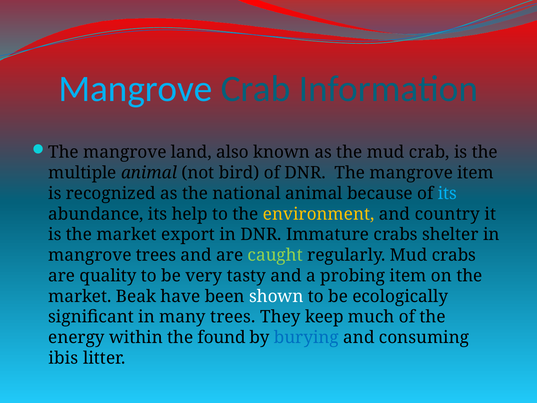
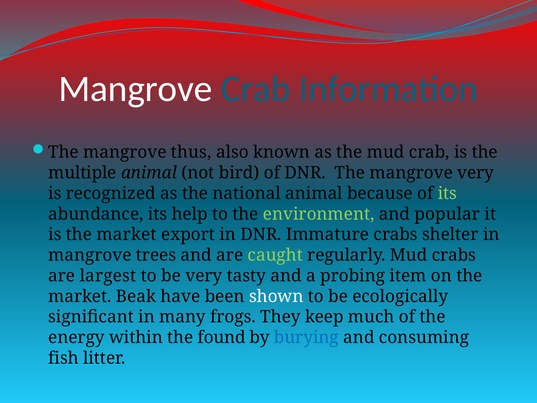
Mangrove colour: light blue -> white (135, 89)
land: land -> thus (191, 152)
mangrove item: item -> very (476, 173)
its colour: light blue -> light green (447, 193)
environment colour: yellow -> light green (319, 214)
country: country -> popular (447, 214)
quality: quality -> largest (108, 276)
many trees: trees -> frogs (233, 317)
ibis: ibis -> fish (63, 358)
